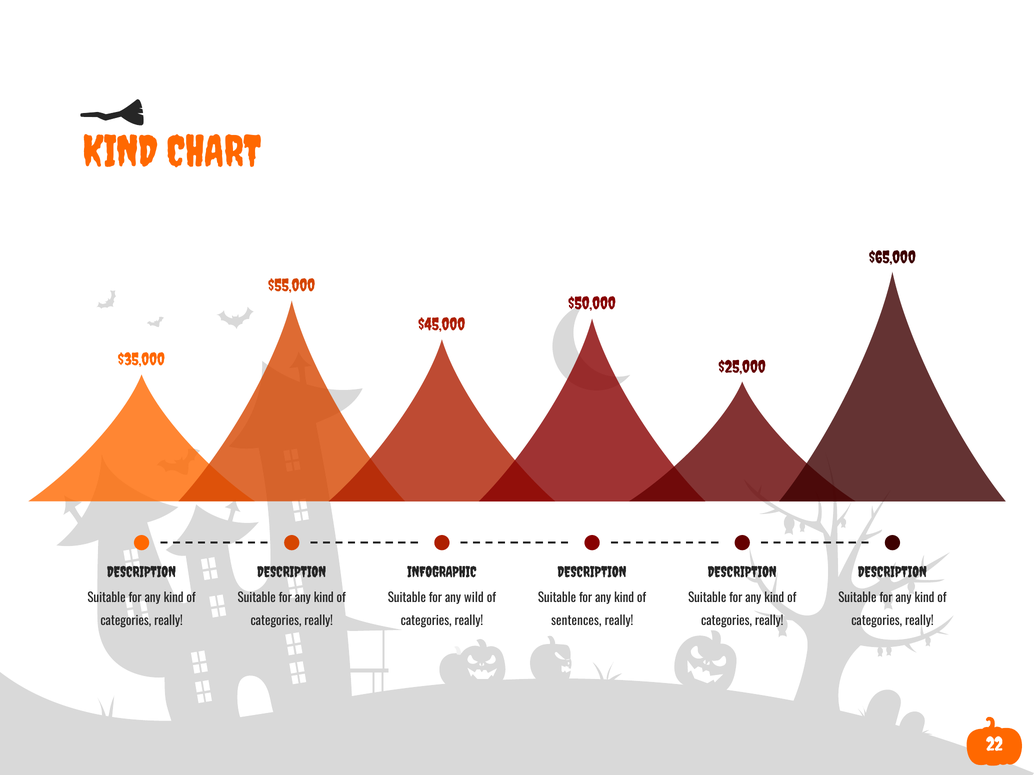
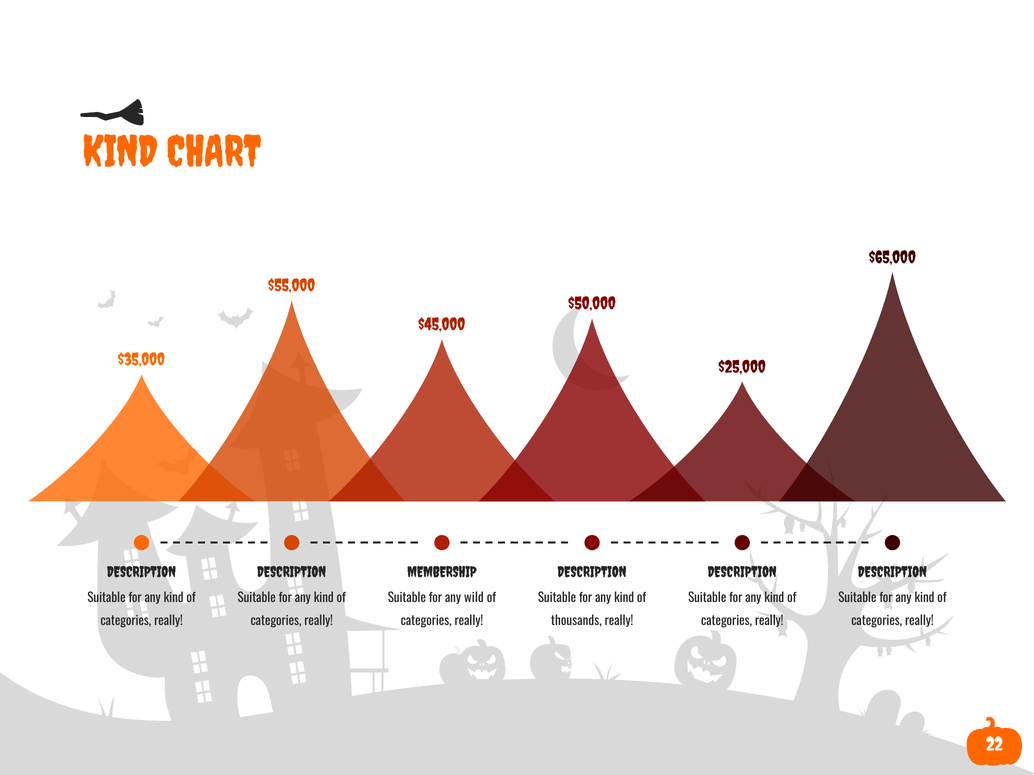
INFOGRAPHIC: INFOGRAPHIC -> MEMBERSHIP (442, 572)
sentences: sentences -> thousands (576, 621)
